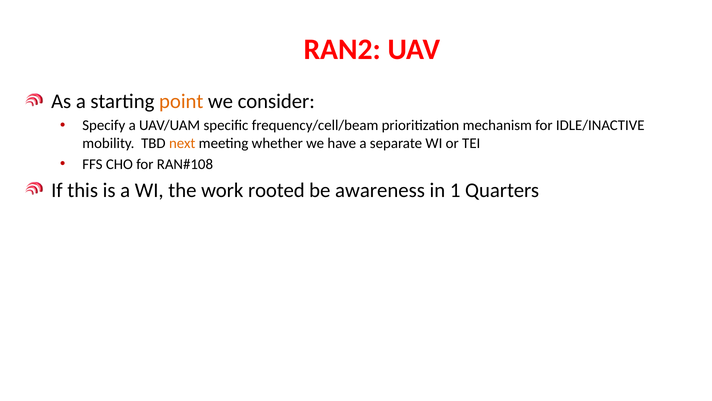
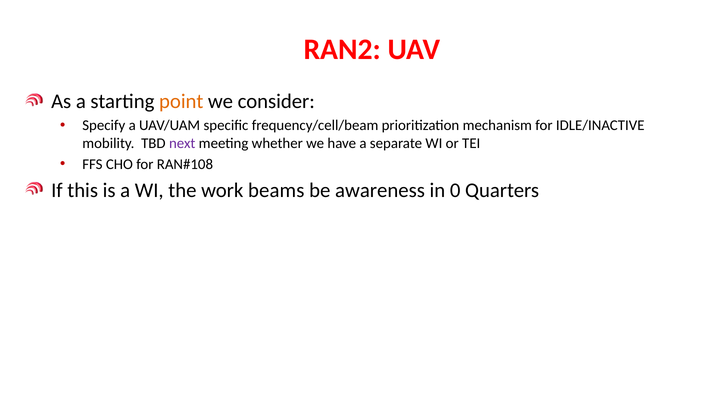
next colour: orange -> purple (182, 143)
rooted: rooted -> beams (276, 190)
1: 1 -> 0 (455, 190)
